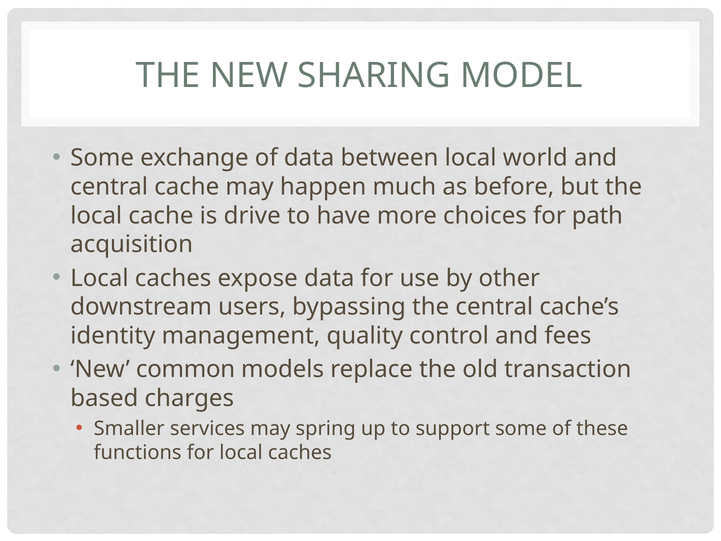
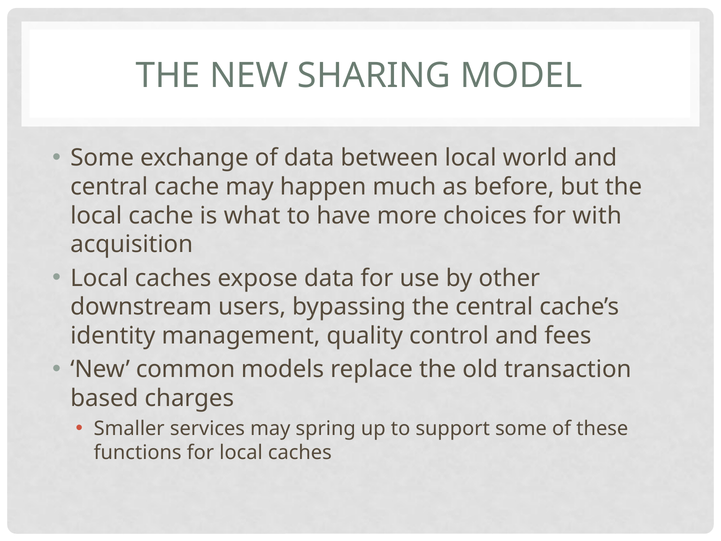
drive: drive -> what (252, 216)
path: path -> with (597, 216)
